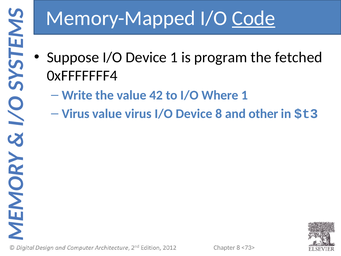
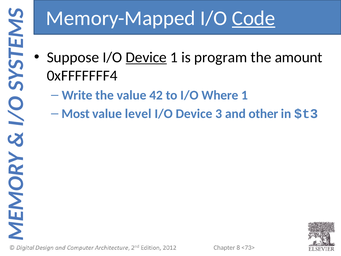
Device underline: none -> present (146, 57)
fetched: fetched -> amount (299, 57)
Virus: Virus -> Most (76, 114)
value virus: virus -> level (138, 114)
Device 8: 8 -> 3 (219, 114)
